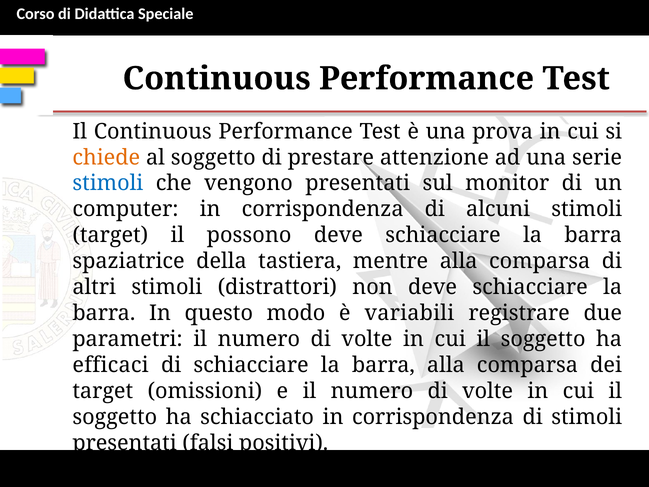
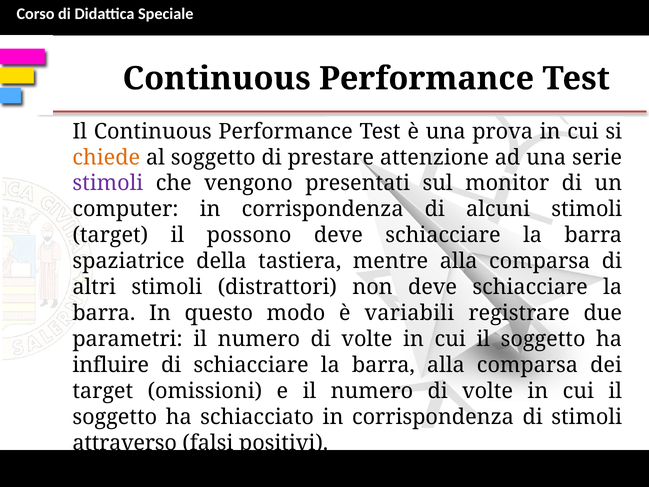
stimoli colour: blue -> purple (108, 183)
efficaci: efficaci -> influire (111, 365)
presentati: presentati -> attraverso (125, 443)
